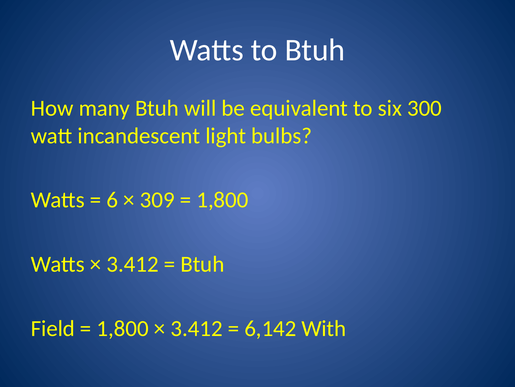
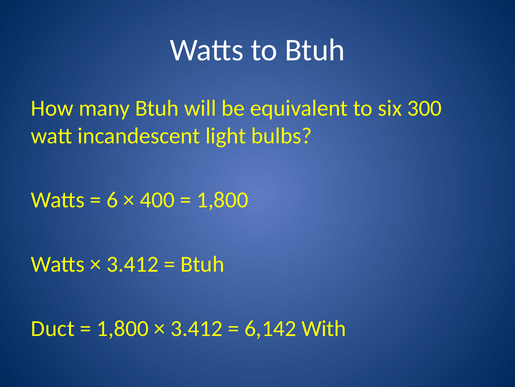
309: 309 -> 400 (157, 200)
Field: Field -> Duct (53, 328)
